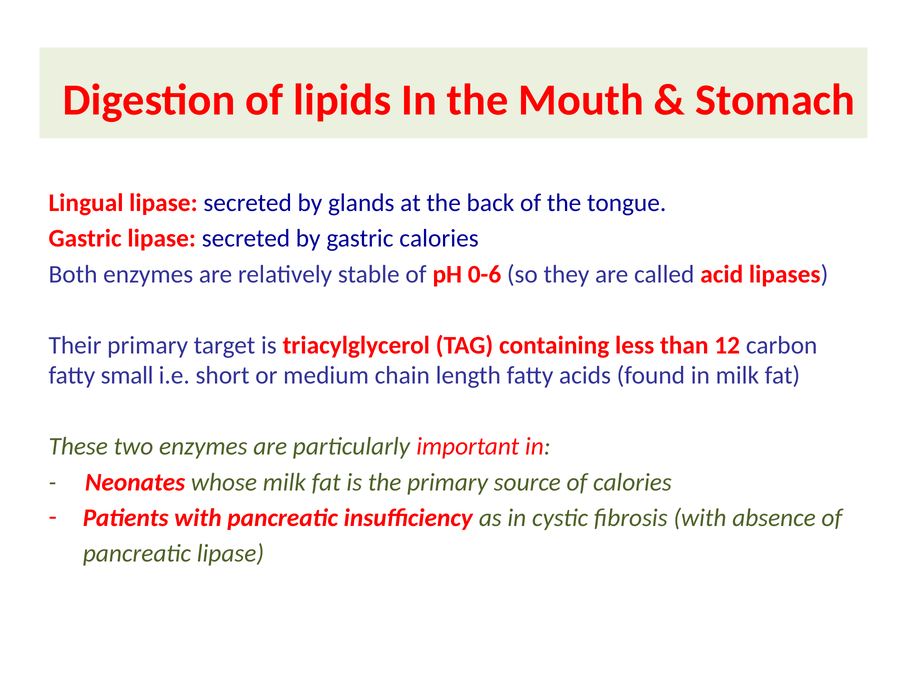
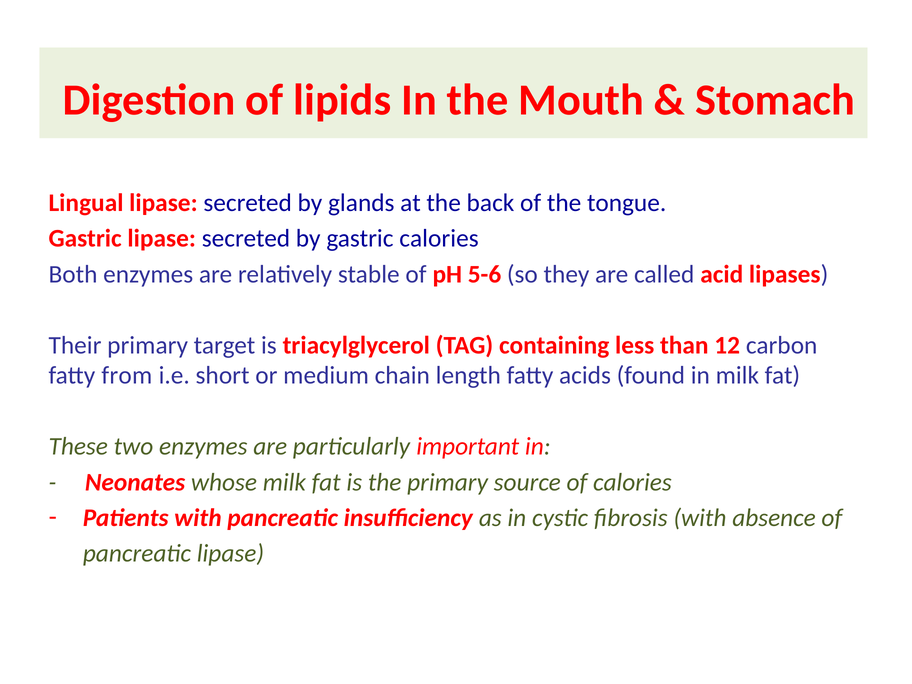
0-6: 0-6 -> 5-6 (484, 274)
small: small -> from (127, 376)
